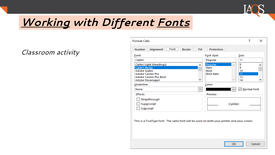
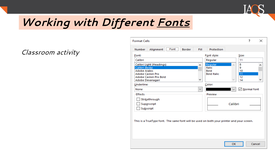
Working underline: present -> none (45, 22)
